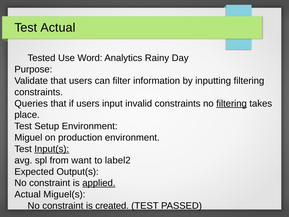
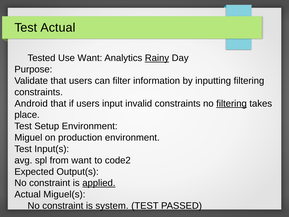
Use Word: Word -> Want (90, 58)
Rainy underline: none -> present (157, 58)
Queries: Queries -> Android (31, 103)
Input(s underline: present -> none (52, 149)
label2: label2 -> code2 (118, 160)
created: created -> system (112, 206)
